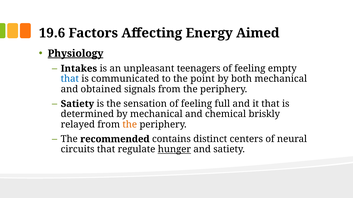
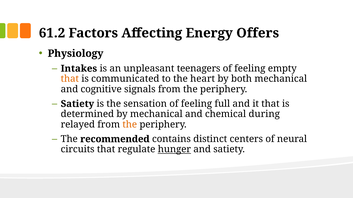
19.6: 19.6 -> 61.2 (52, 33)
Aimed: Aimed -> Offers (258, 33)
Physiology underline: present -> none (76, 54)
that colour: blue -> orange (70, 79)
point: point -> heart (203, 79)
obtained: obtained -> cognitive (101, 89)
briskly: briskly -> during (264, 114)
